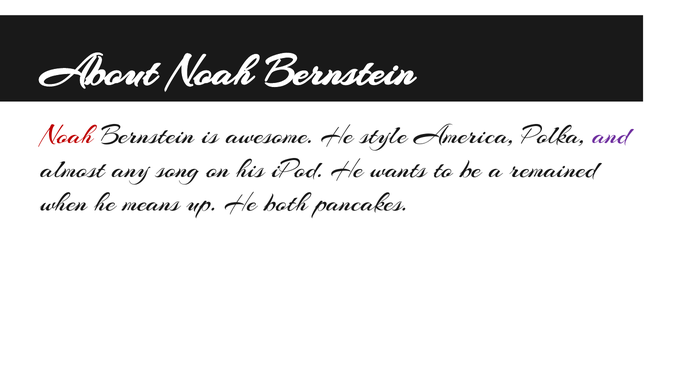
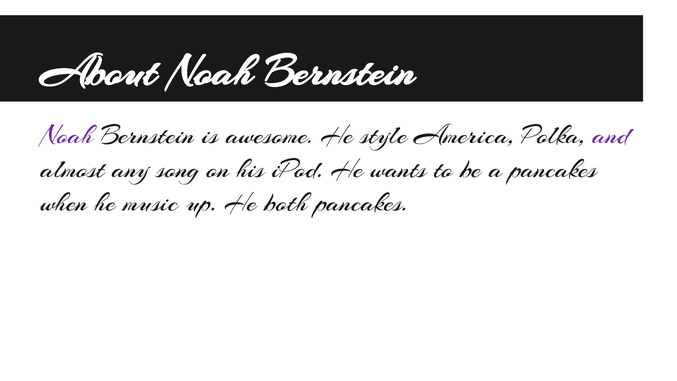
Noah colour: red -> purple (67, 134)
a remained: remained -> pancakes (554, 168)
means: means -> music (151, 201)
